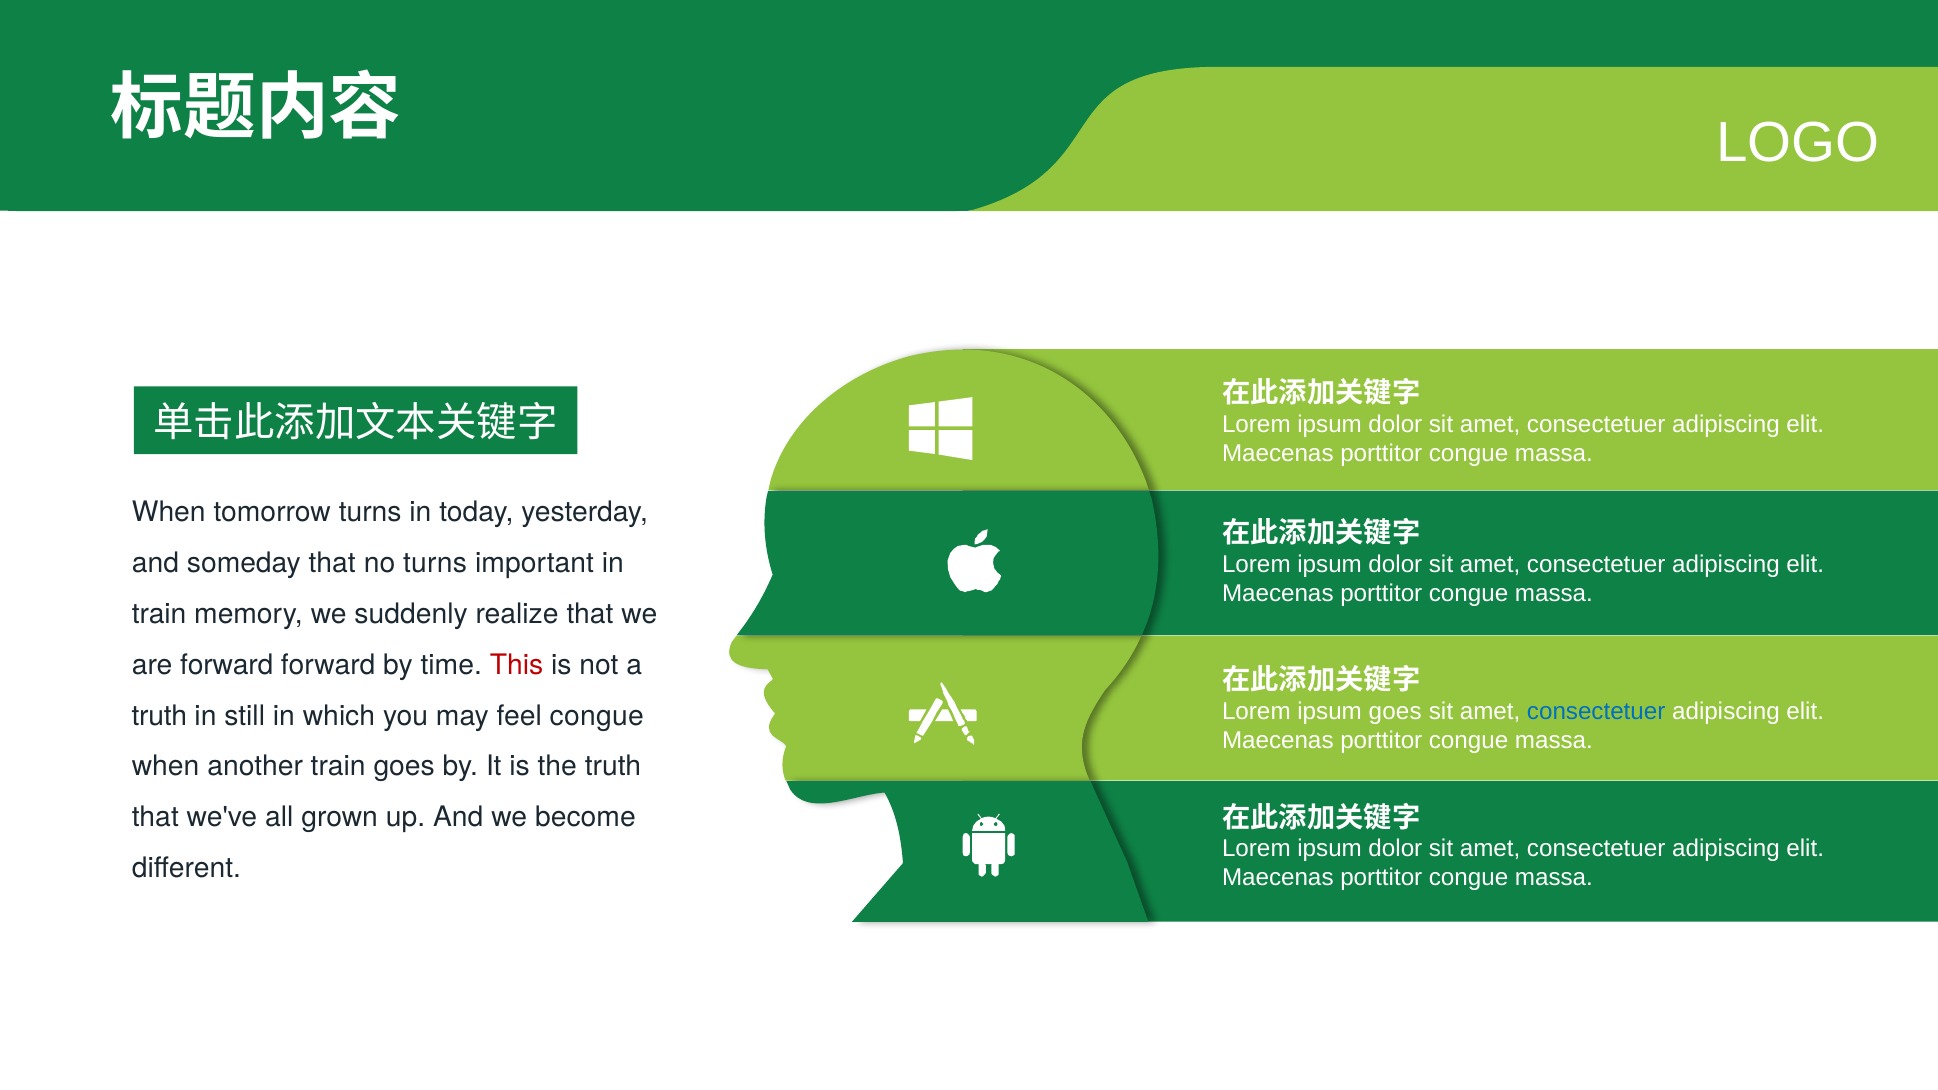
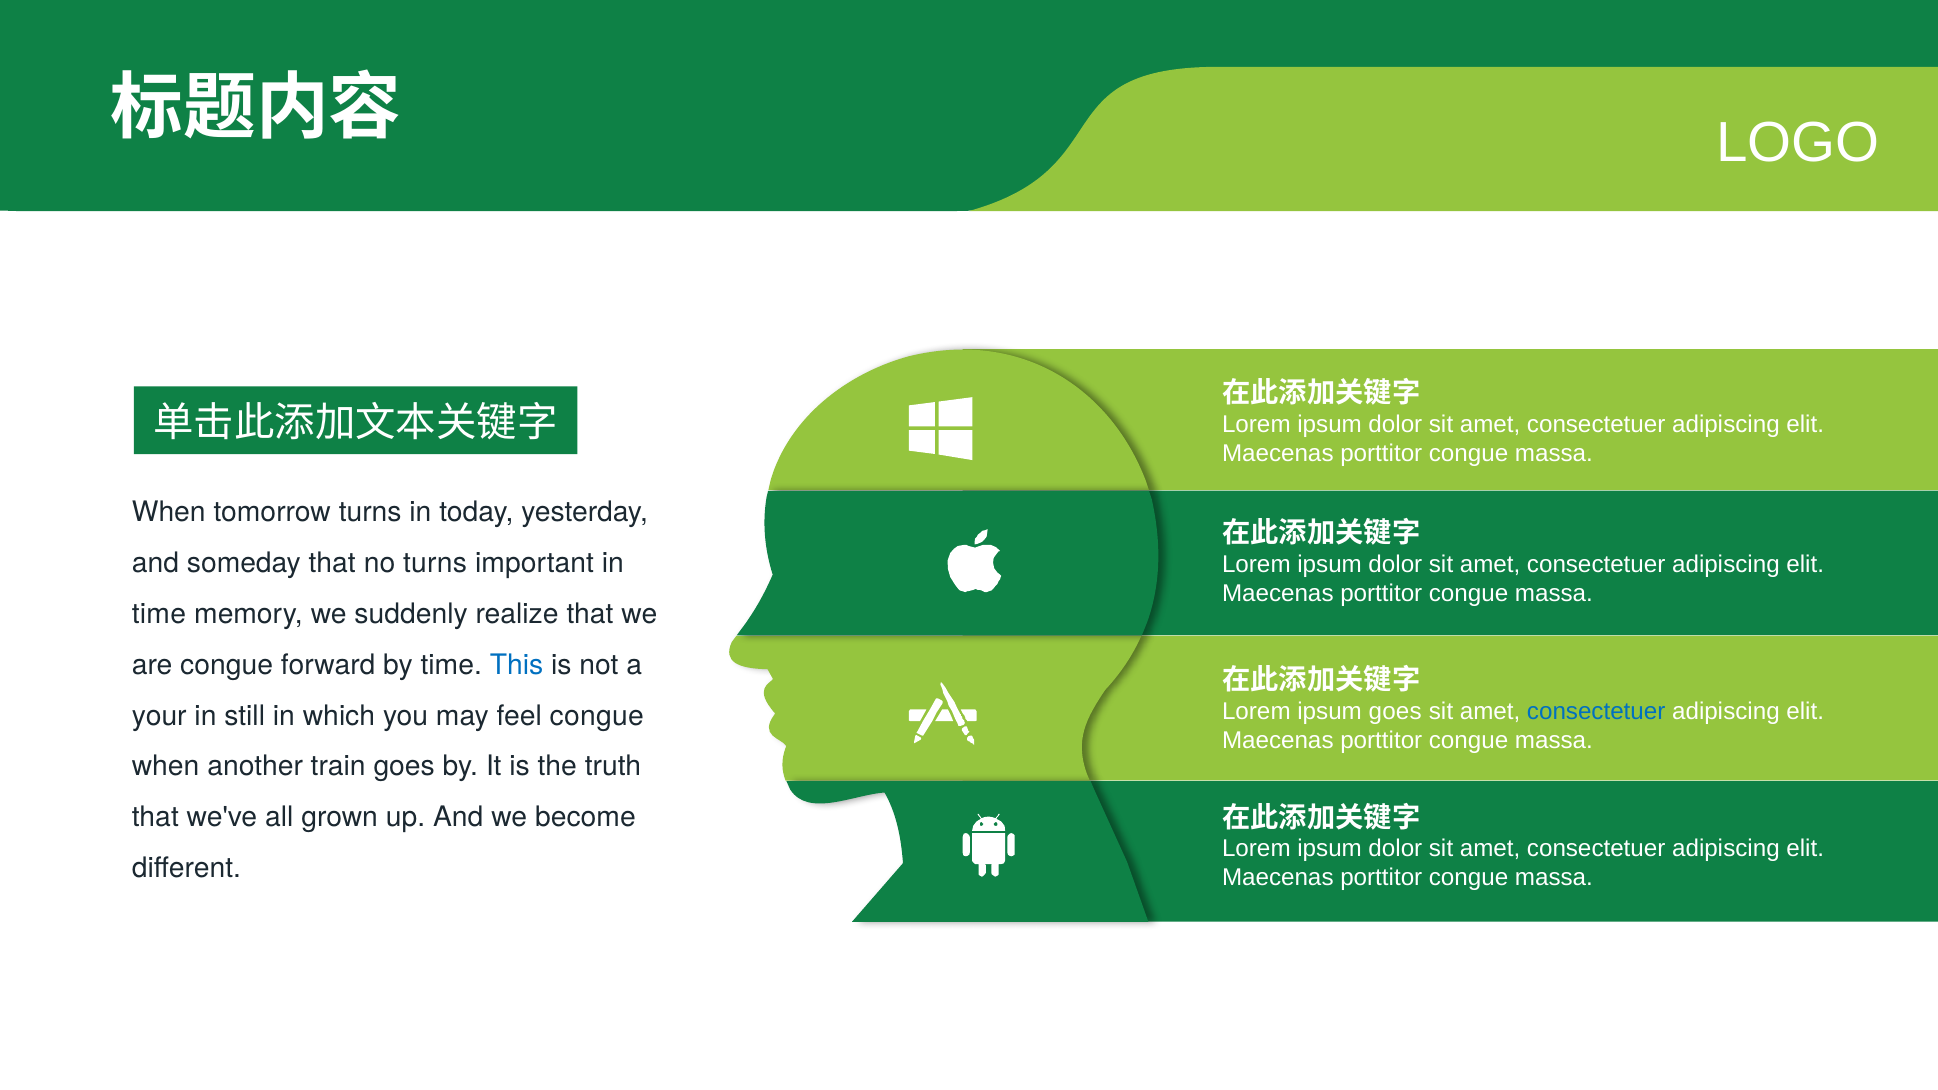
train: train -> time (159, 614)
are forward: forward -> congue (227, 665)
This colour: red -> blue (517, 665)
truth: truth -> your (159, 716)
